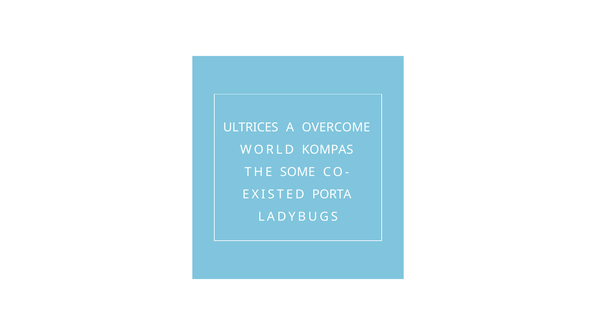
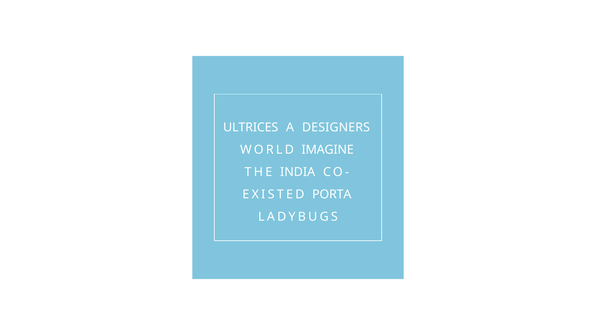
OVERCOME: OVERCOME -> DESIGNERS (336, 128)
KOMPAS: KOMPAS -> IMAGINE (328, 150)
SOME: SOME -> INDIA (298, 172)
